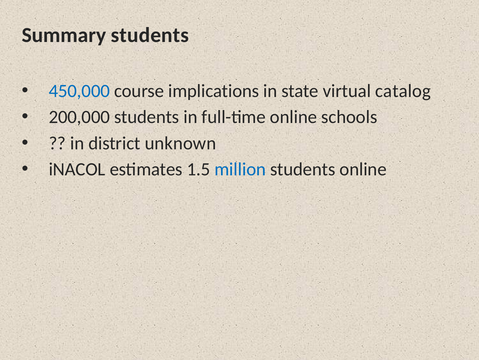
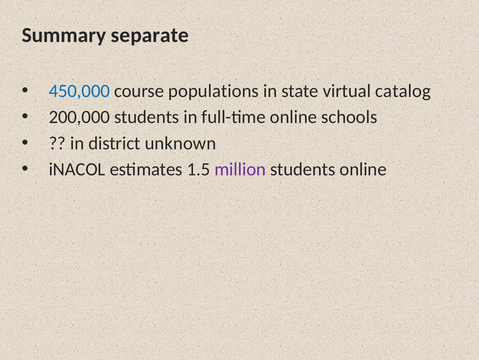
Summary students: students -> separate (150, 35)
implications: implications -> populations (214, 91)
million colour: blue -> purple (240, 169)
